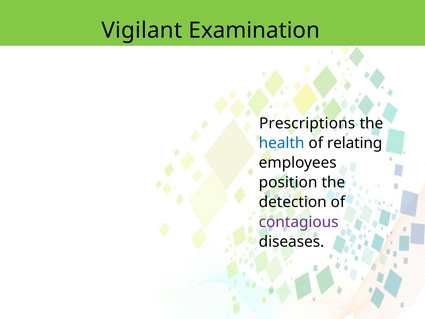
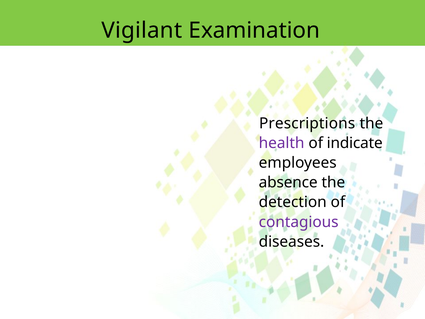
health colour: blue -> purple (282, 143)
relating: relating -> indicate (355, 143)
position: position -> absence (288, 182)
